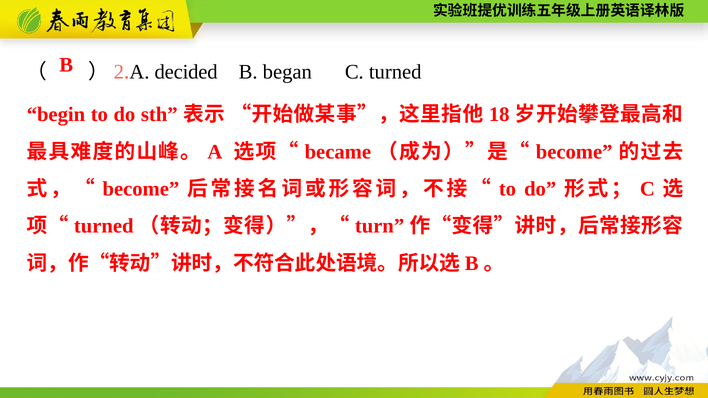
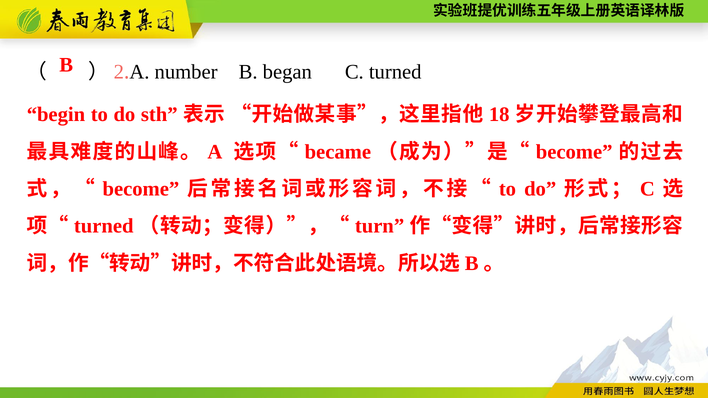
decided: decided -> number (186, 72)
